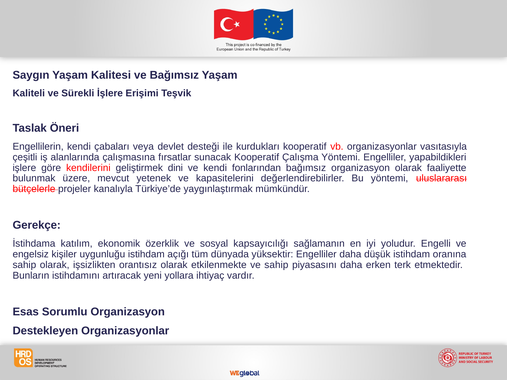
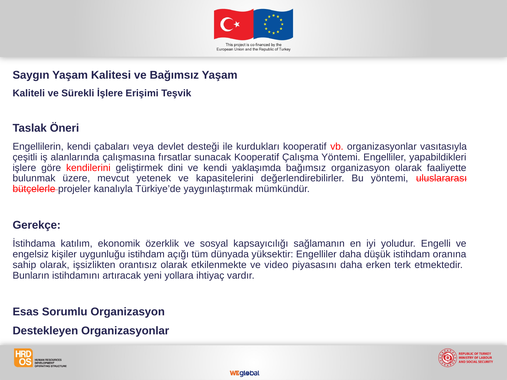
fonlarından: fonlarından -> yaklaşımda (257, 168)
ve sahip: sahip -> video (276, 265)
